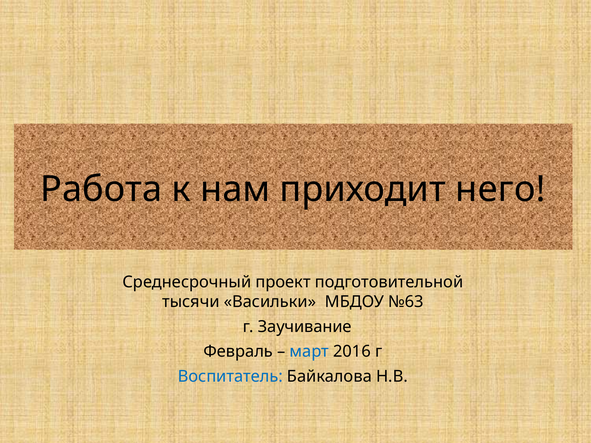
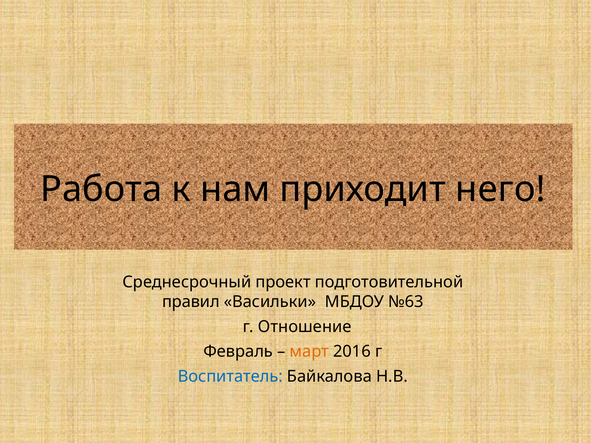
тысячи: тысячи -> правил (191, 302)
Заучивание: Заучивание -> Отношение (305, 327)
март colour: blue -> orange (309, 352)
